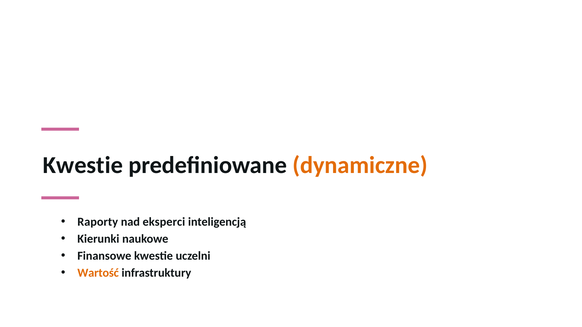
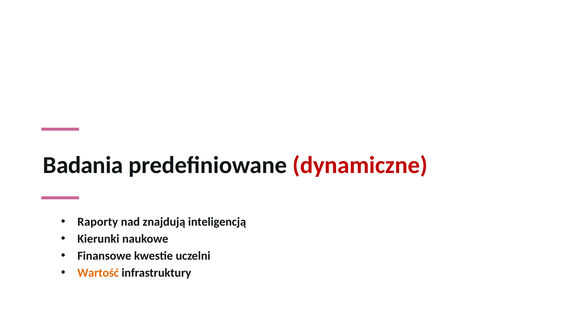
Kwestie: Kwestie -> Badania (83, 165)
dynamiczne colour: orange -> red (360, 165)
eksperci: eksperci -> znajdują (164, 222)
